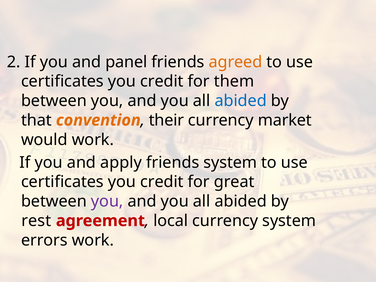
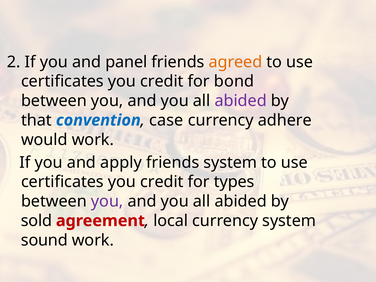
them: them -> bond (234, 81)
abided colour: blue -> purple (241, 101)
convention colour: orange -> blue (98, 120)
their: their -> case (166, 120)
market: market -> adhere (285, 120)
great: great -> types (234, 182)
rest: rest -> sold (36, 221)
errors: errors -> sound (44, 240)
